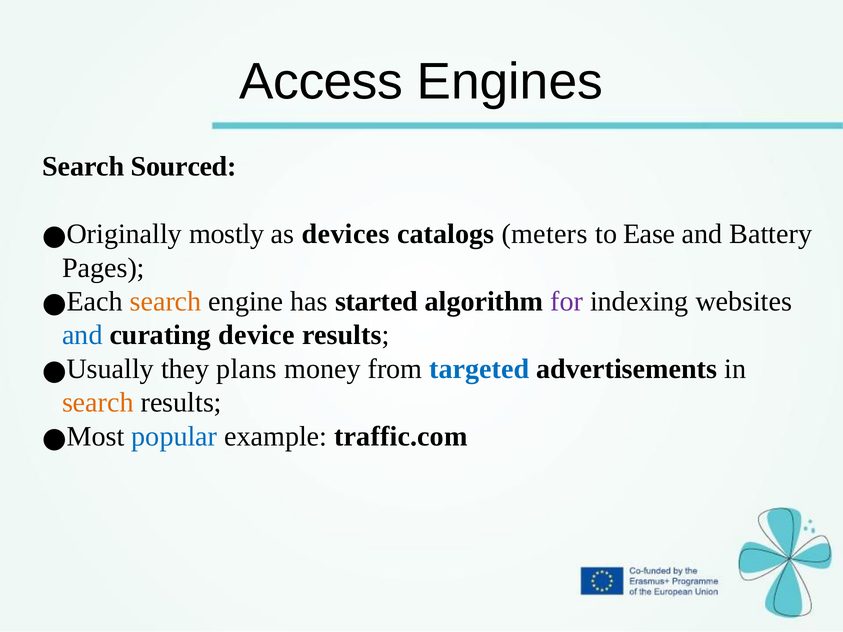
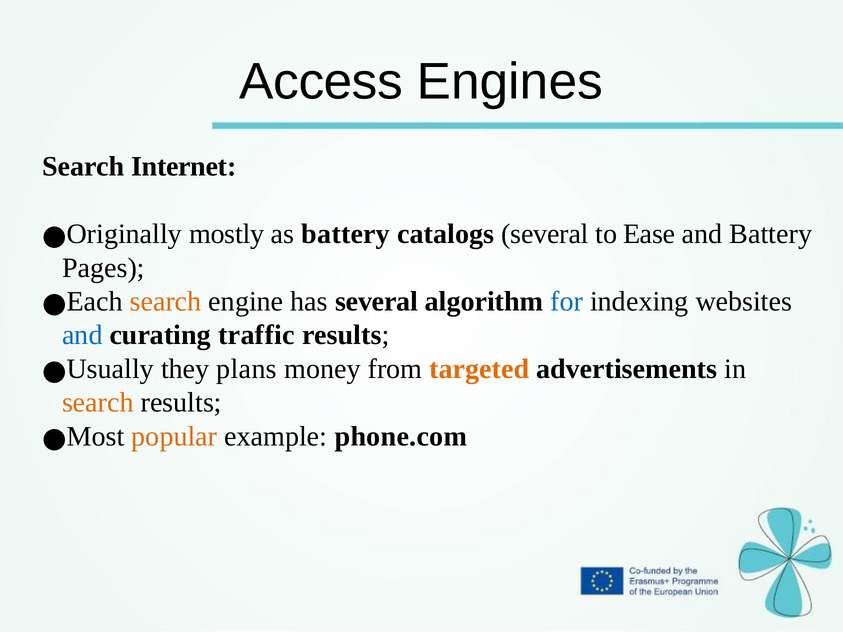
Sourced: Sourced -> Internet (184, 167)
as devices: devices -> battery (346, 234)
catalogs meters: meters -> several (545, 234)
has started: started -> several (376, 302)
for colour: purple -> blue (567, 302)
device: device -> traffic (256, 335)
targeted colour: blue -> orange (479, 369)
popular colour: blue -> orange (174, 436)
traffic.com: traffic.com -> phone.com (401, 436)
